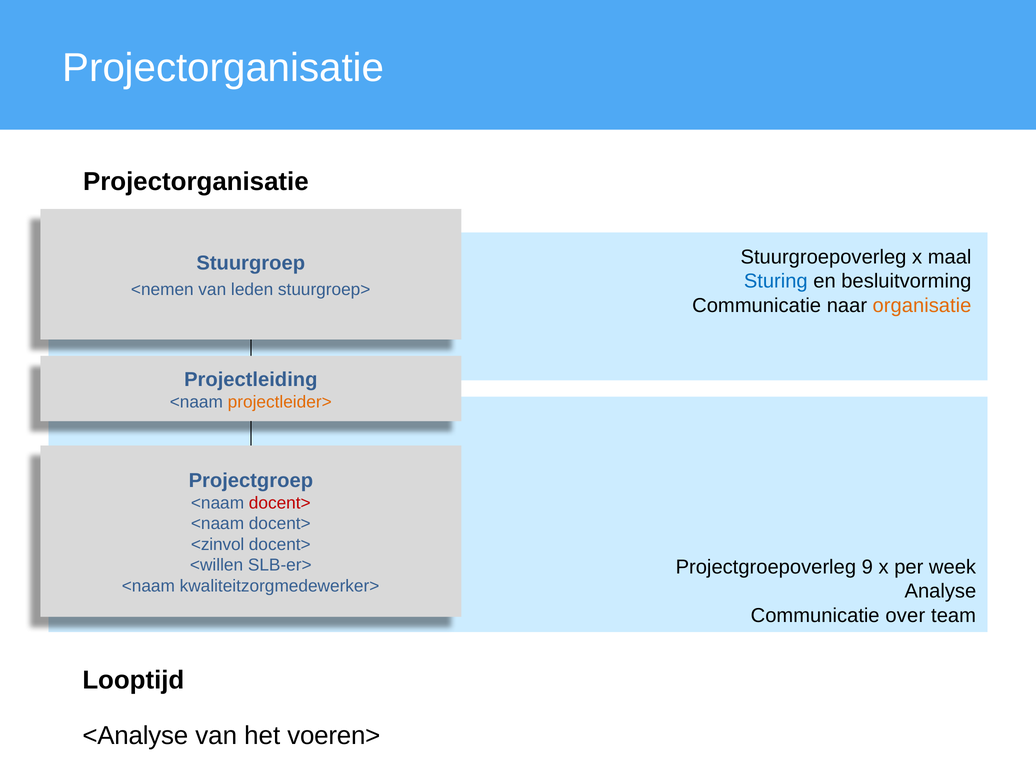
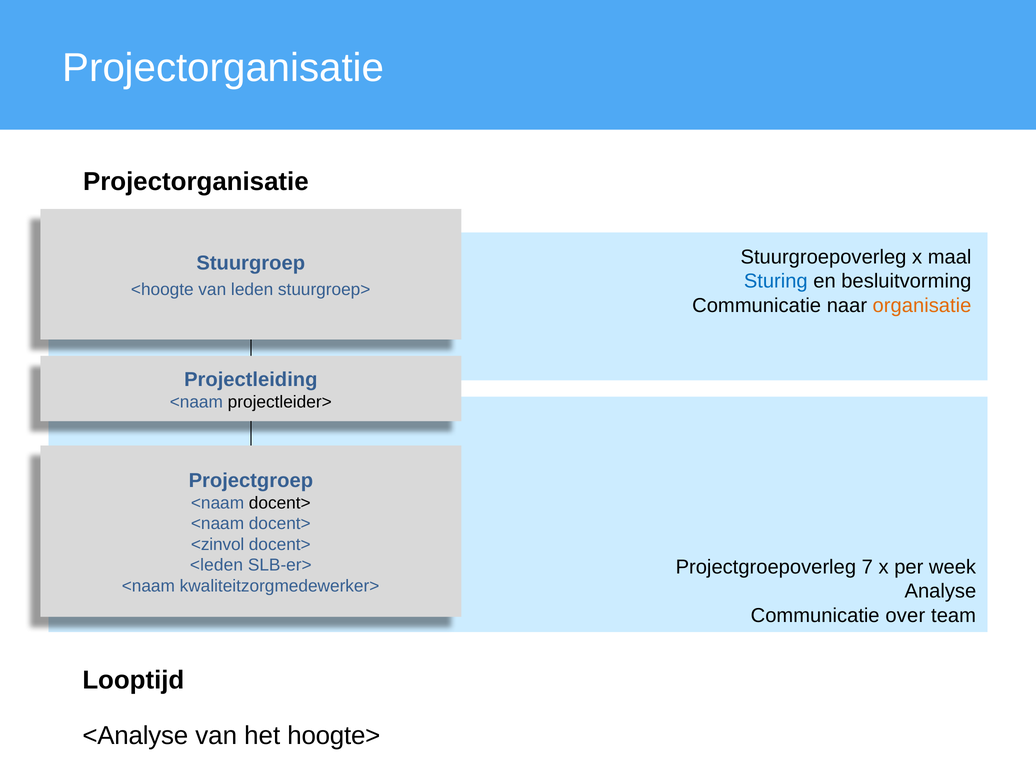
<nemen: <nemen -> <hoogte (162, 290)
projectleider> colour: orange -> black (280, 402)
docent> colour: red -> black (280, 503)
<willen: <willen -> <leden (216, 565)
9: 9 -> 7 (867, 567)
voeren>: voeren> -> hoogte> (334, 735)
